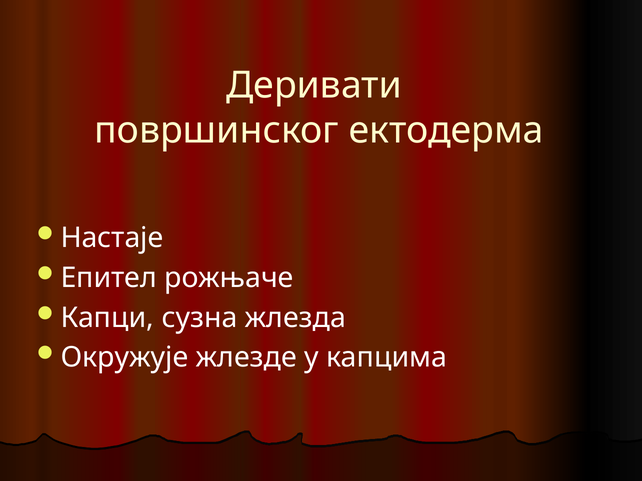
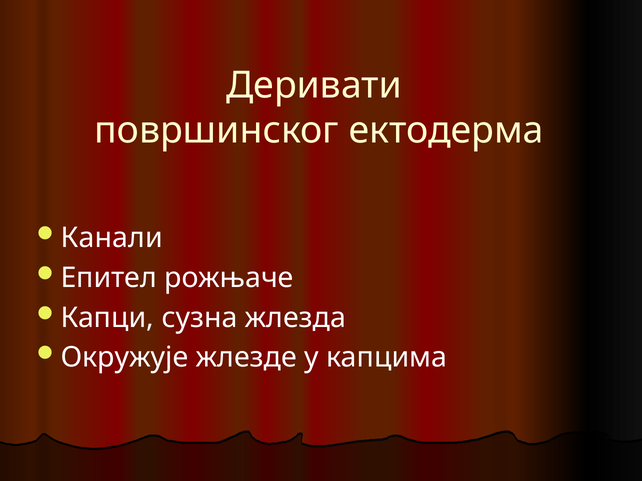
Настаје: Настаје -> Канали (112, 238)
